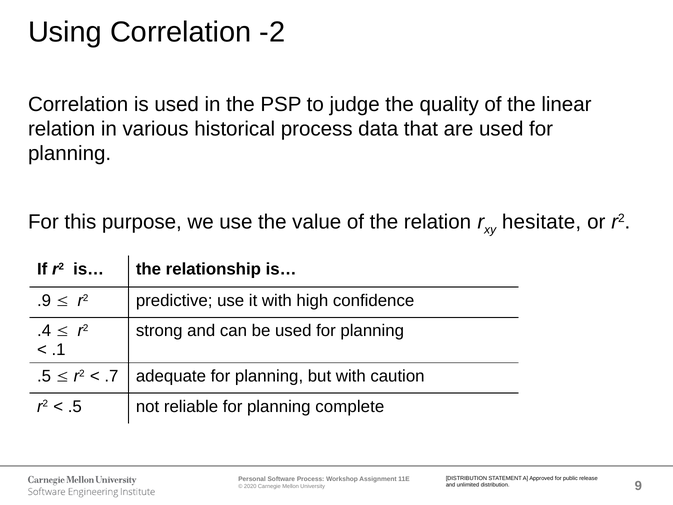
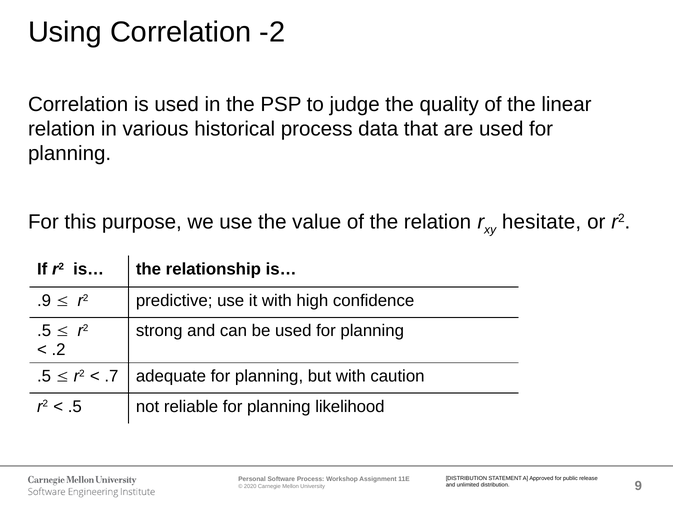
.4: .4 -> .5 (44, 331)
.1: .1 -> .2 (59, 350)
complete: complete -> likelihood (350, 406)
